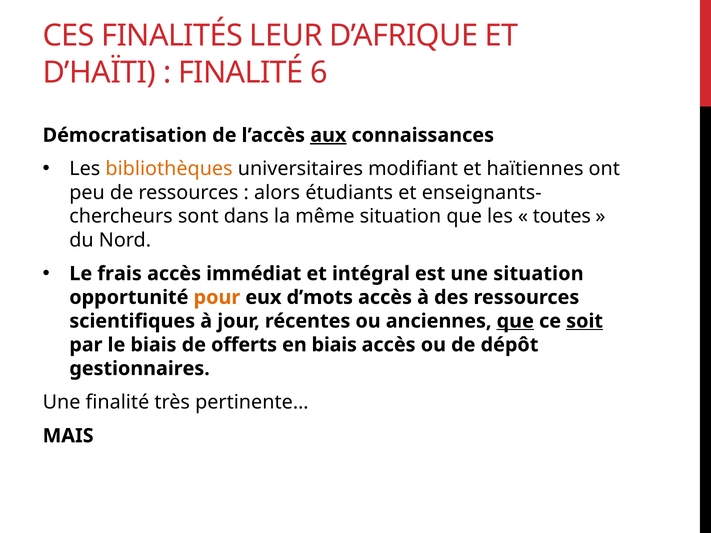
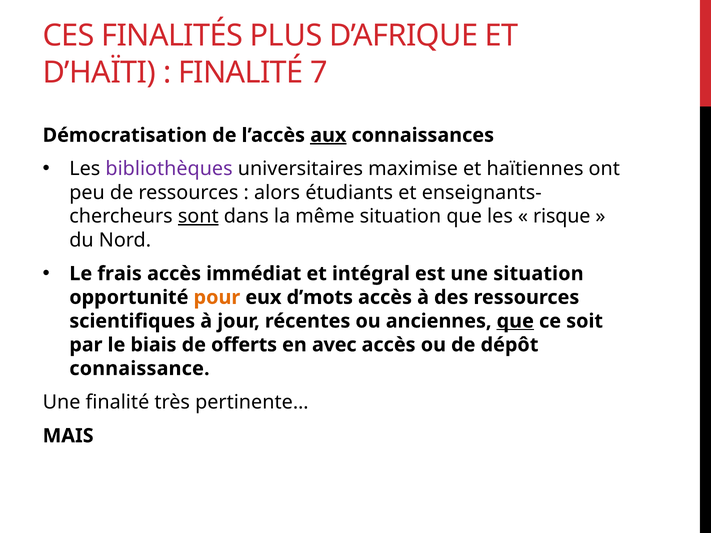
LEUR: LEUR -> PLUS (286, 36)
6: 6 -> 7 (319, 73)
bibliothèques colour: orange -> purple (169, 169)
modifiant: modifiant -> maximise (413, 169)
sont underline: none -> present (198, 216)
toutes: toutes -> risque (562, 216)
soit underline: present -> none (585, 321)
en biais: biais -> avec (334, 345)
gestionnaires: gestionnaires -> connaissance (139, 369)
